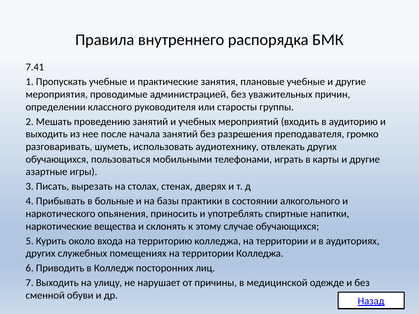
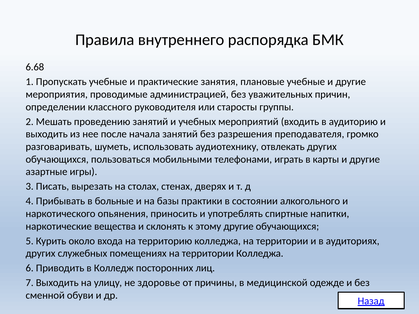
7.41: 7.41 -> 6.68 (35, 67)
этому случае: случае -> другие (239, 226)
нарушает: нарушает -> здоровье (159, 283)
